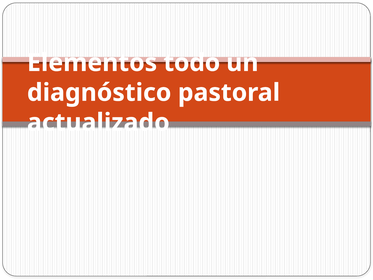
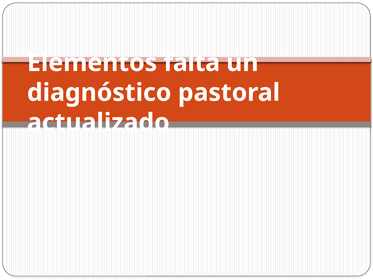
todo: todo -> falta (192, 63)
